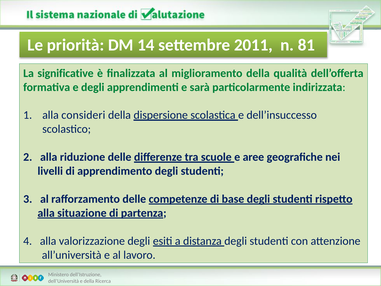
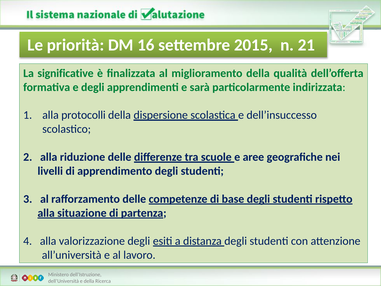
14: 14 -> 16 (146, 45)
2011: 2011 -> 2015 (253, 45)
81: 81 -> 21 (306, 45)
consideri: consideri -> protocolli (83, 115)
